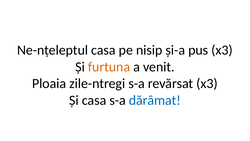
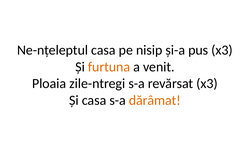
dărâmat colour: blue -> orange (155, 100)
